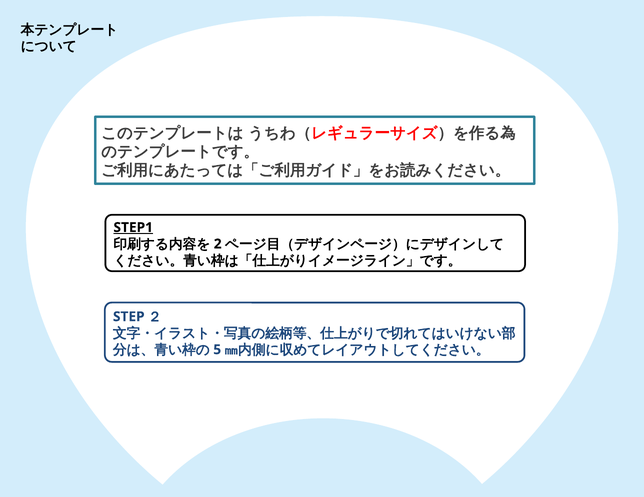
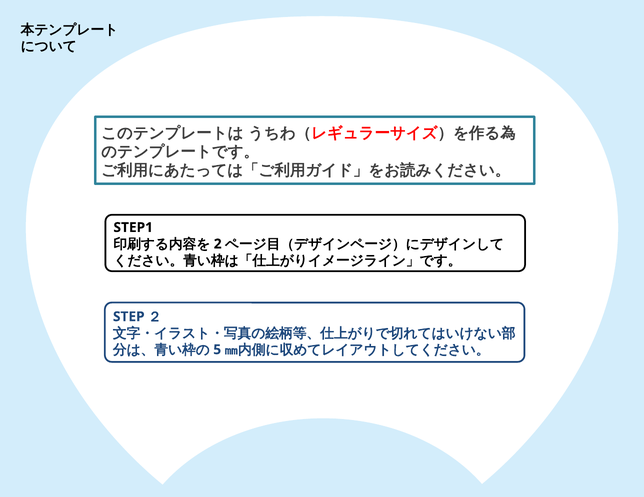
STEP1 underline: present -> none (133, 228)
